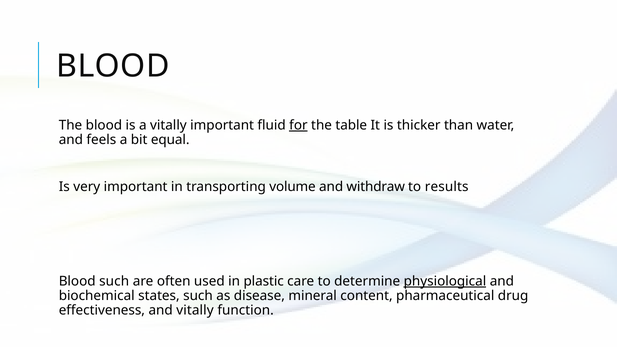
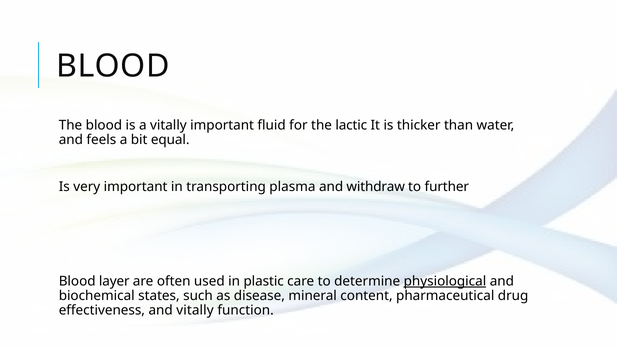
for underline: present -> none (298, 125)
table: table -> lactic (351, 125)
volume: volume -> plasma (292, 187)
results: results -> further (447, 187)
Blood such: such -> layer (114, 281)
